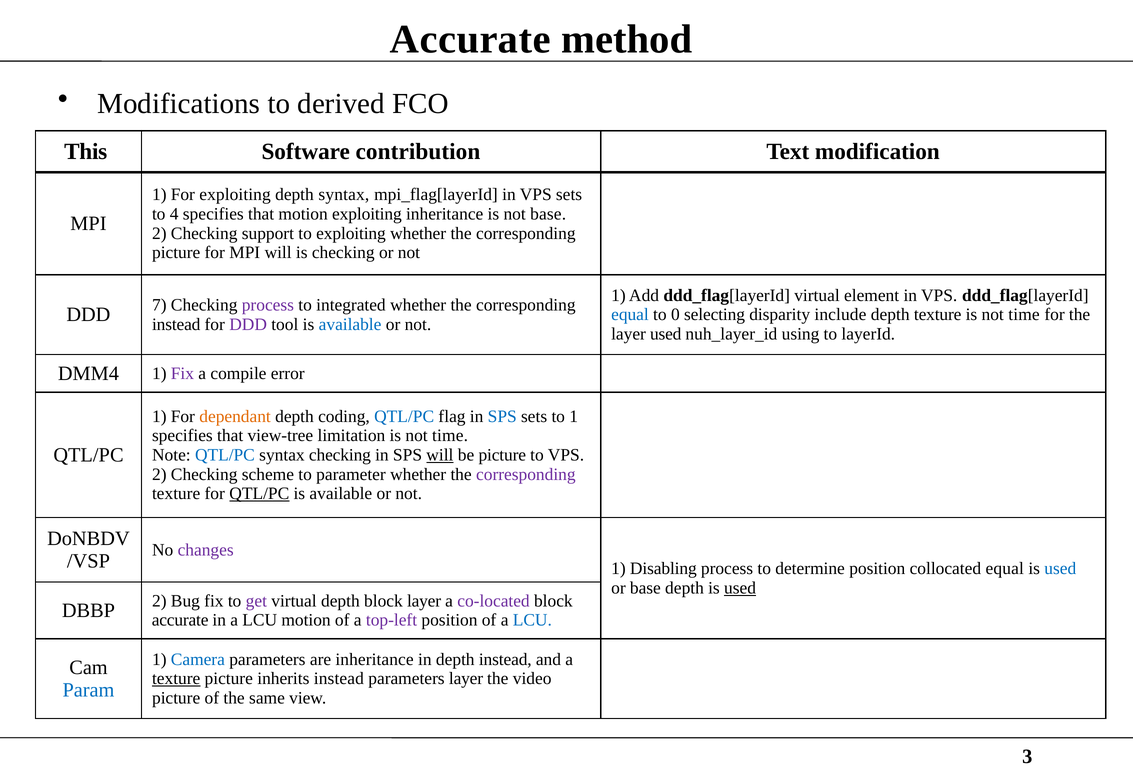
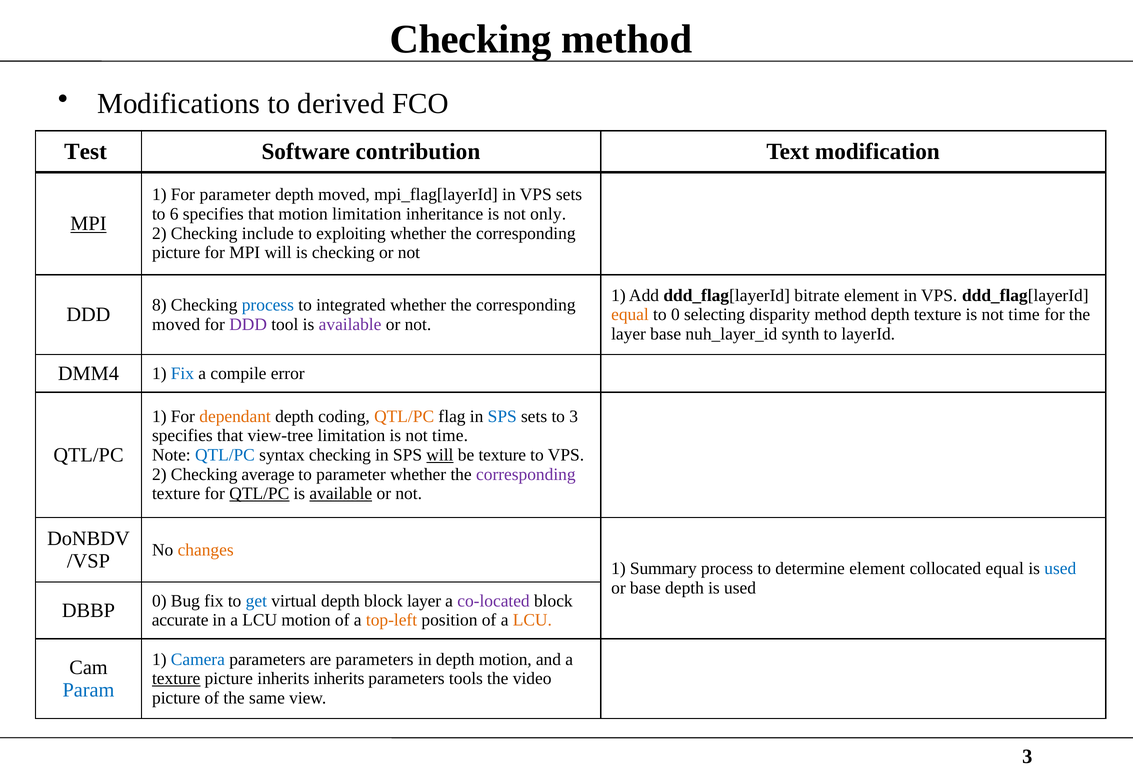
Accurate: Accurate -> Checking (471, 39)
This: This -> Test (86, 152)
For exploiting: exploiting -> parameter (235, 195)
depth syntax: syntax -> moved (344, 195)
4: 4 -> 6 (174, 214)
motion exploiting: exploiting -> limitation (367, 214)
not base: base -> only (548, 214)
MPI underline: none -> present (88, 224)
support: support -> include (268, 233)
virtual: virtual -> bitrate (817, 295)
7: 7 -> 8 (159, 305)
process colour: purple -> blue (268, 305)
equal colour: blue -> orange (630, 315)
disparity include: include -> method (841, 315)
instead: instead -> moved (176, 324)
available colour: blue -> purple (350, 324)
layer used: used -> base (666, 334)
using: using -> synth (801, 334)
Fix colour: purple -> blue (182, 374)
QTL/PC colour: blue -> orange (404, 416)
to 1: 1 -> 3 (574, 416)
be picture: picture -> texture (502, 455)
scheme: scheme -> average (268, 475)
available underline: none -> present (341, 494)
changes colour: purple -> orange (206, 550)
Disabling: Disabling -> Summary (663, 569)
determine position: position -> element (877, 569)
used underline: present -> none (740, 588)
DBBP 2: 2 -> 0 (159, 601)
get colour: purple -> blue (256, 601)
top-left colour: purple -> orange (392, 620)
LCU colour: blue -> orange (532, 620)
are inheritance: inheritance -> parameters (374, 660)
depth instead: instead -> motion (505, 660)
inherits instead: instead -> inherits (339, 679)
parameters layer: layer -> tools (466, 679)
